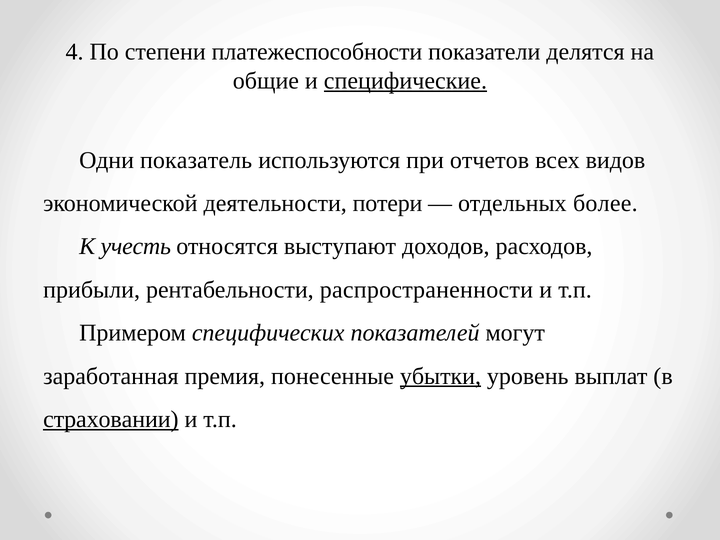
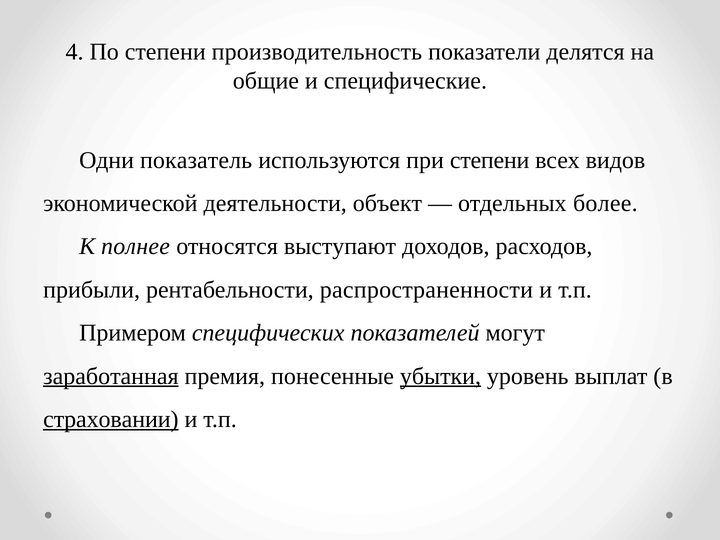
платежеспособности: платежеспособности -> производительность (317, 52)
специфические underline: present -> none (405, 81)
при отчетов: отчетов -> степени (490, 160)
потери: потери -> объект (387, 203)
учесть: учесть -> полнее (136, 246)
заработанная underline: none -> present (111, 376)
